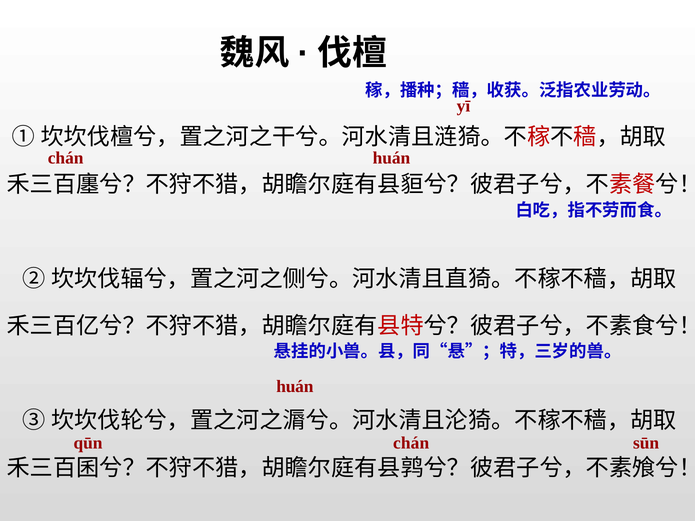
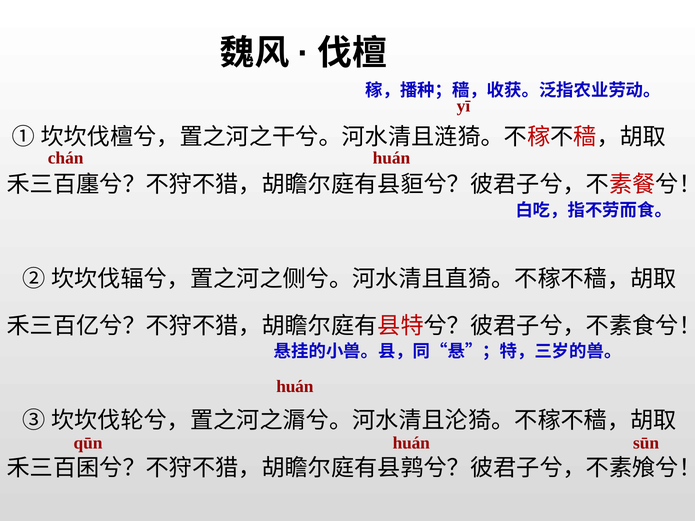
chán: chán -> huán (411, 443)
